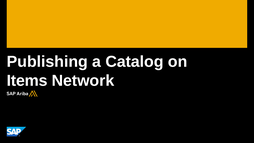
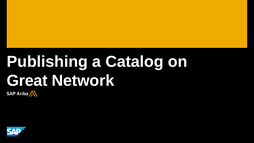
Items: Items -> Great (27, 81)
